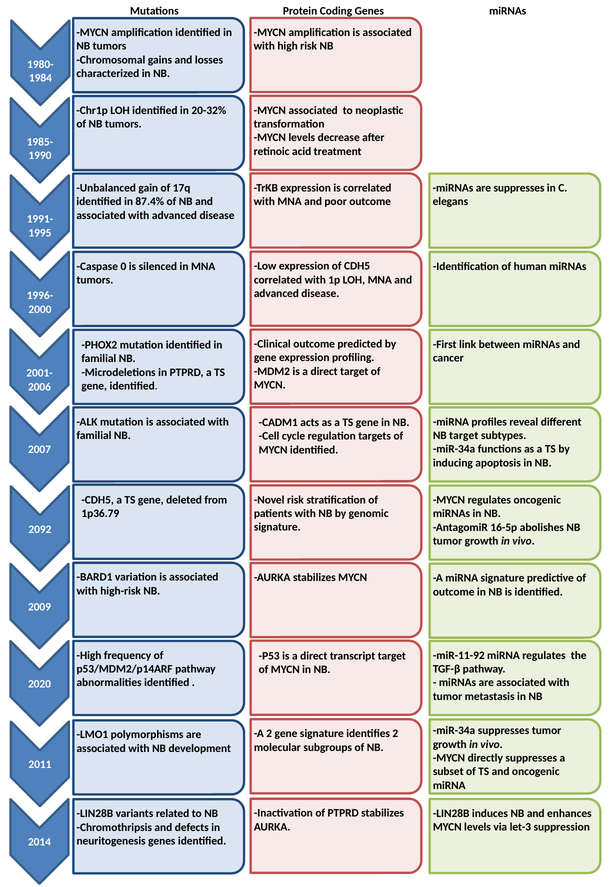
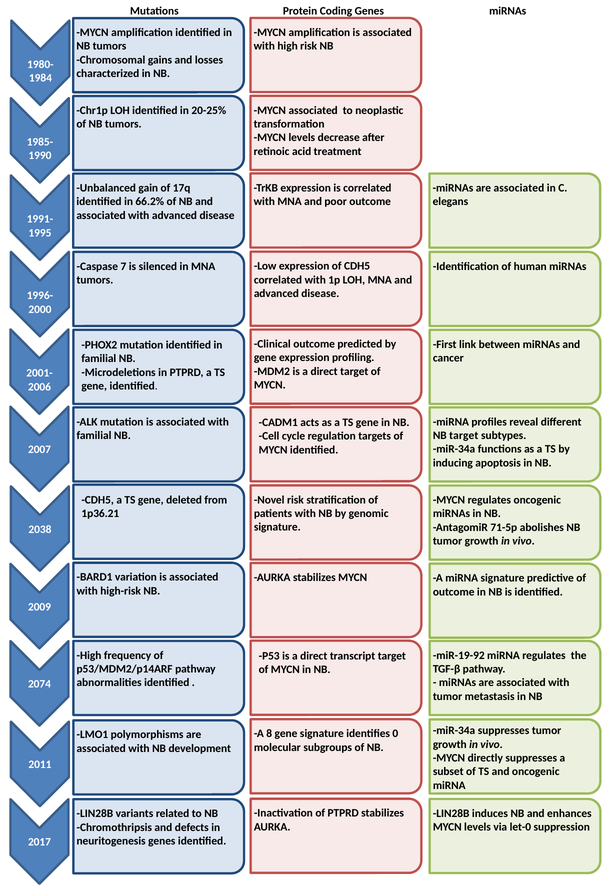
20-32%: 20-32% -> 20-25% (209, 110)
suppresses: suppresses -> associated (519, 188)
87.4%: 87.4% -> 66.2% (150, 202)
0: 0 -> 7 (123, 266)
1p36.79: 1p36.79 -> 1p36.21 (100, 514)
16-5p: 16-5p -> 71-5p (504, 527)
2092: 2092 -> 2038 (40, 529)
miR-11-92: miR-11-92 -> miR-19-92 (459, 655)
2020: 2020 -> 2074 (39, 684)
A 2: 2 -> 8 (269, 734)
identifies 2: 2 -> 0 (395, 734)
let-3: let-3 -> let-0 (520, 827)
2014: 2014 -> 2017 (39, 842)
